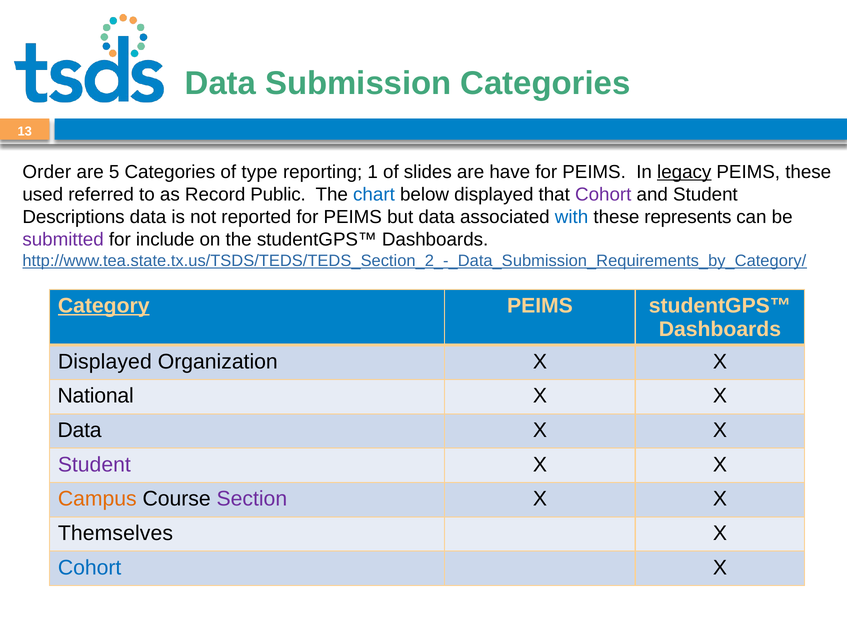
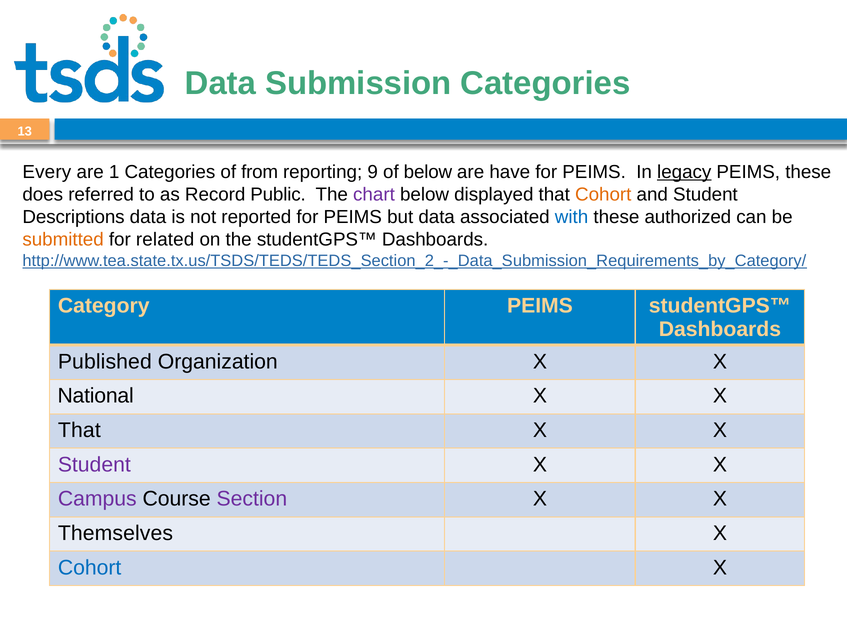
Order: Order -> Every (47, 172)
5: 5 -> 1 (114, 172)
type: type -> from (260, 172)
1: 1 -> 9 (373, 172)
of slides: slides -> below (428, 172)
used: used -> does (43, 195)
chart colour: blue -> purple (374, 195)
Cohort colour: purple -> orange (603, 195)
represents: represents -> authorized (688, 217)
submitted colour: purple -> orange (63, 240)
include: include -> related (165, 240)
Category underline: present -> none (104, 306)
Displayed: Displayed -> Published (105, 362)
Data: Data -> That (79, 430)
Campus colour: orange -> purple (97, 499)
